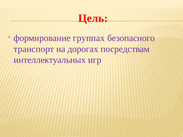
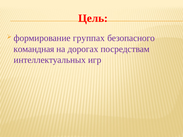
транспорт: транспорт -> командная (34, 49)
